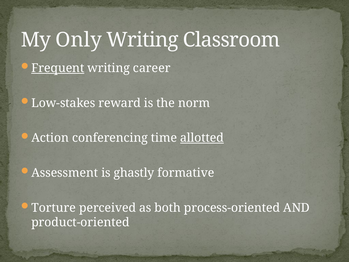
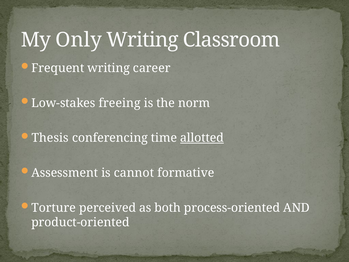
Frequent underline: present -> none (58, 68)
reward: reward -> freeing (120, 103)
Action: Action -> Thesis (50, 138)
ghastly: ghastly -> cannot (134, 173)
